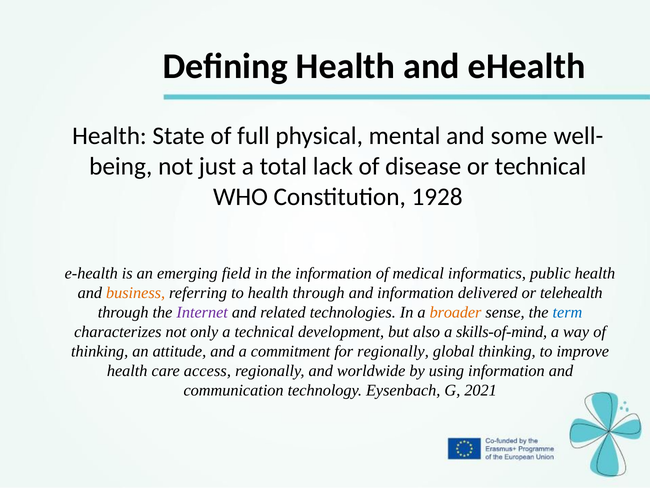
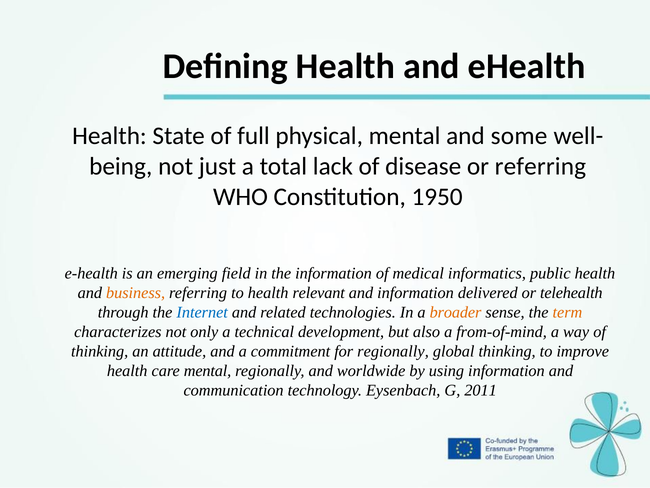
or technical: technical -> referring (540, 166)
1928: 1928 -> 1950 (437, 197)
health through: through -> relevant (319, 293)
Internet colour: purple -> blue (202, 312)
term colour: blue -> orange (567, 312)
skills-of-mind: skills-of-mind -> from-of-mind (502, 332)
care access: access -> mental (208, 371)
2021: 2021 -> 2011 (481, 390)
